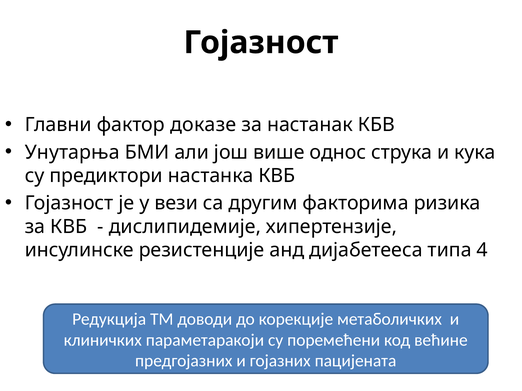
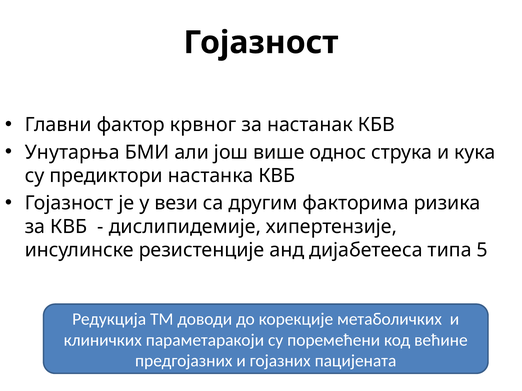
доказе: доказе -> крвног (203, 125)
4: 4 -> 5 (482, 250)
